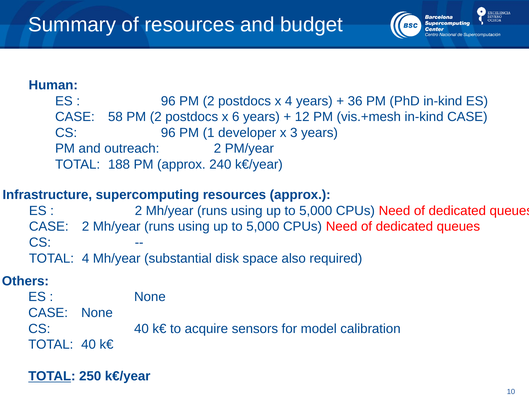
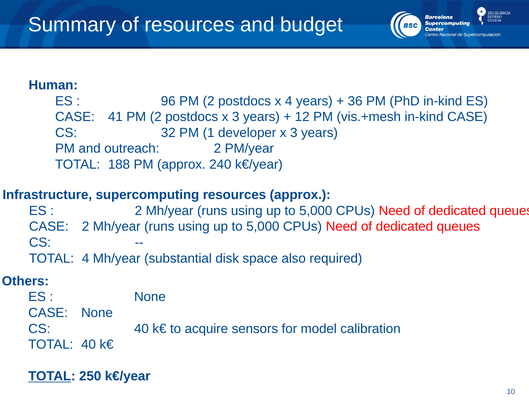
58: 58 -> 41 (115, 117)
postdocs x 6: 6 -> 3 (236, 117)
CS 96: 96 -> 32 (168, 133)
